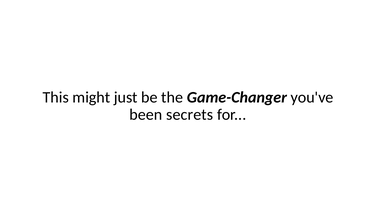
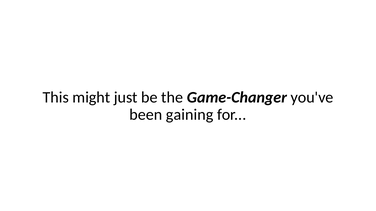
secrets: secrets -> gaining (190, 115)
